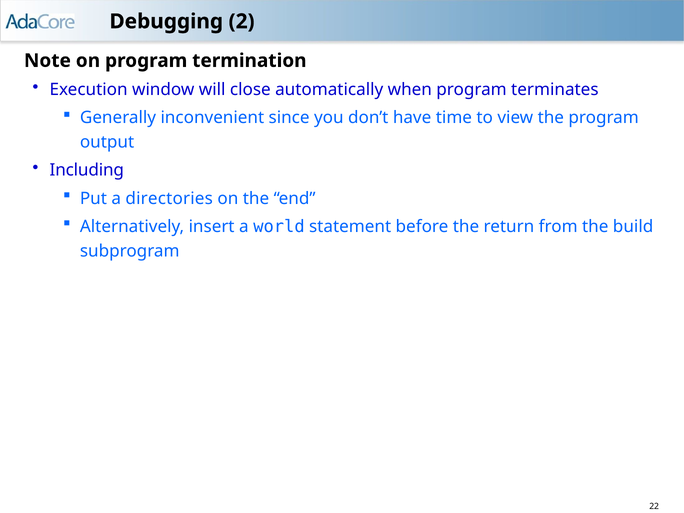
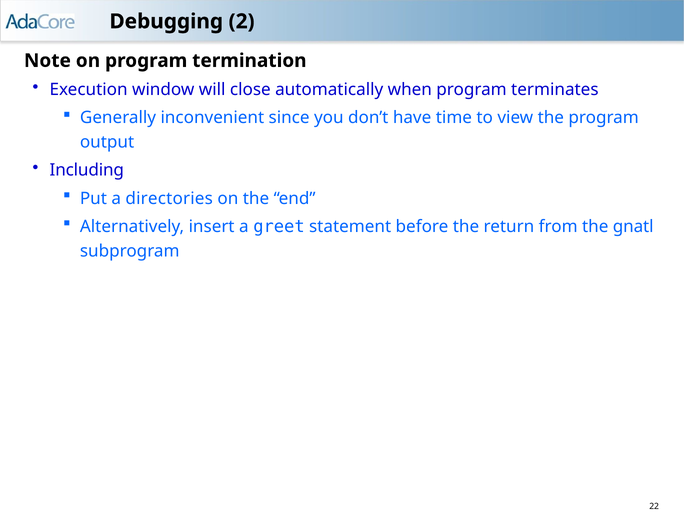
world: world -> greet (279, 226)
build: build -> gnatl (633, 226)
